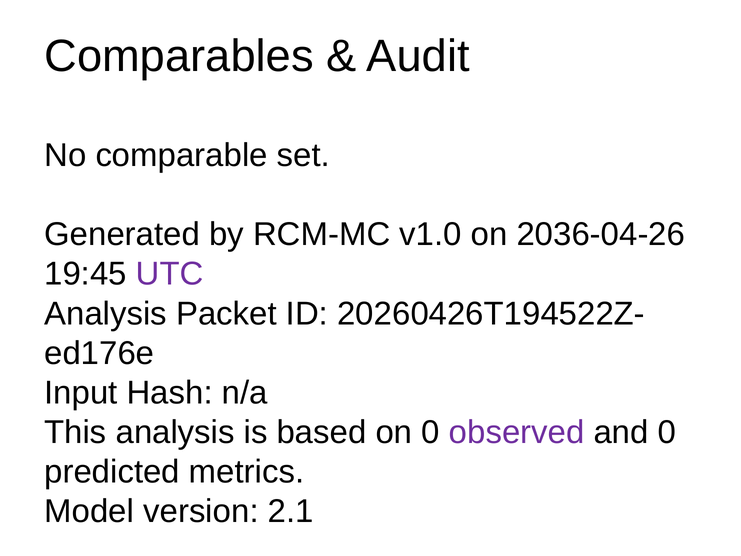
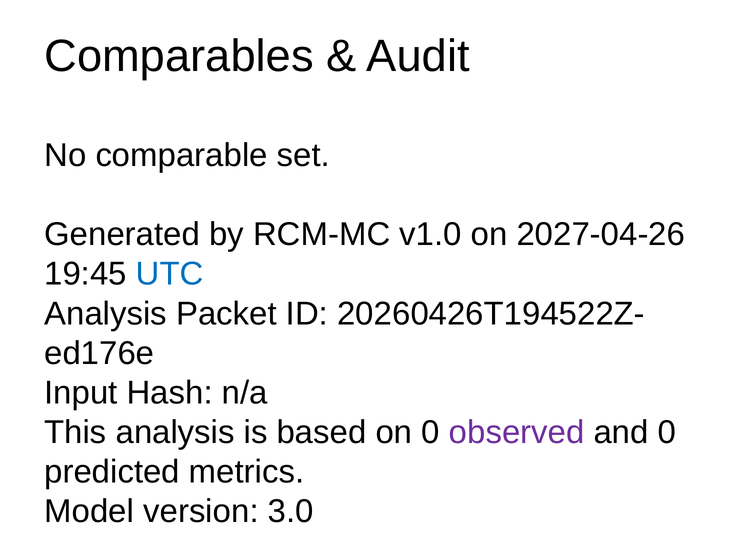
2036-04-26: 2036-04-26 -> 2027-04-26 (601, 234)
UTC colour: purple -> blue (170, 274)
2.1: 2.1 -> 3.0 (291, 511)
